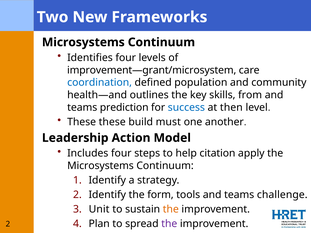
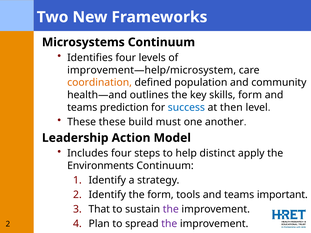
improvement—grant/microsystem: improvement—grant/microsystem -> improvement—help/microsystem (152, 70)
coordination colour: blue -> orange (100, 83)
skills from: from -> form (250, 95)
citation: citation -> distinct (217, 153)
Microsystems: Microsystems -> Environments (101, 166)
challenge: challenge -> important (282, 195)
Unit: Unit -> That (99, 209)
the colour: orange -> purple (171, 209)
